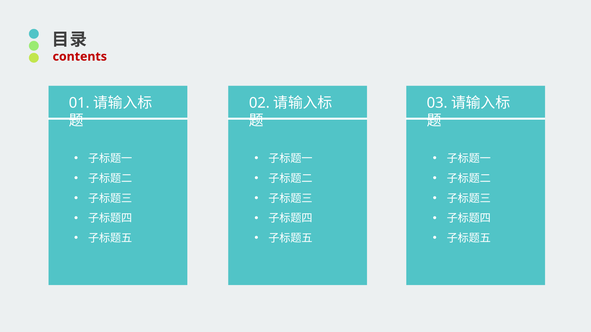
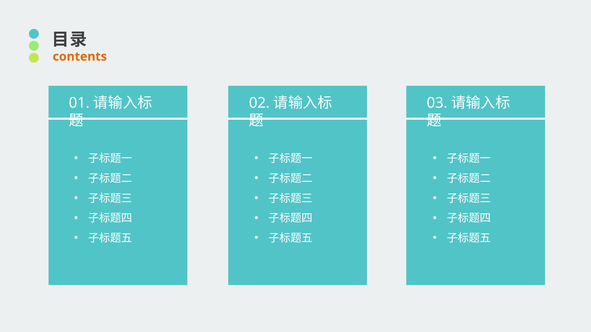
contents colour: red -> orange (80, 57)
